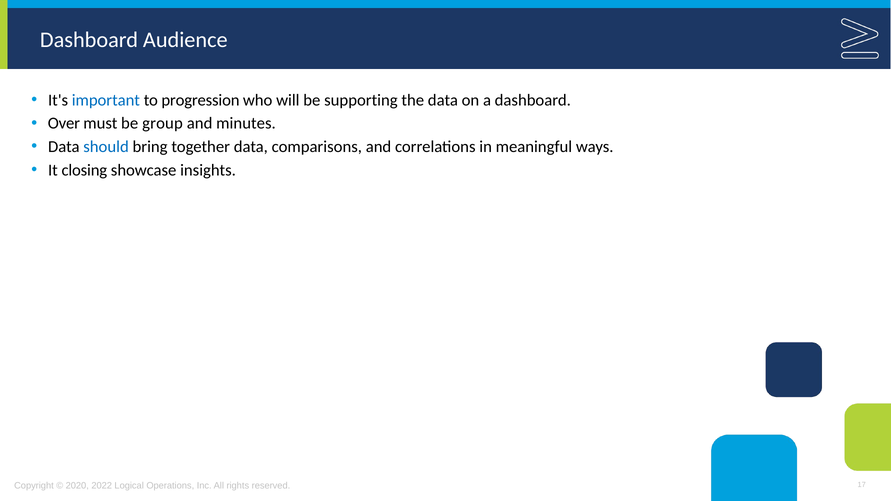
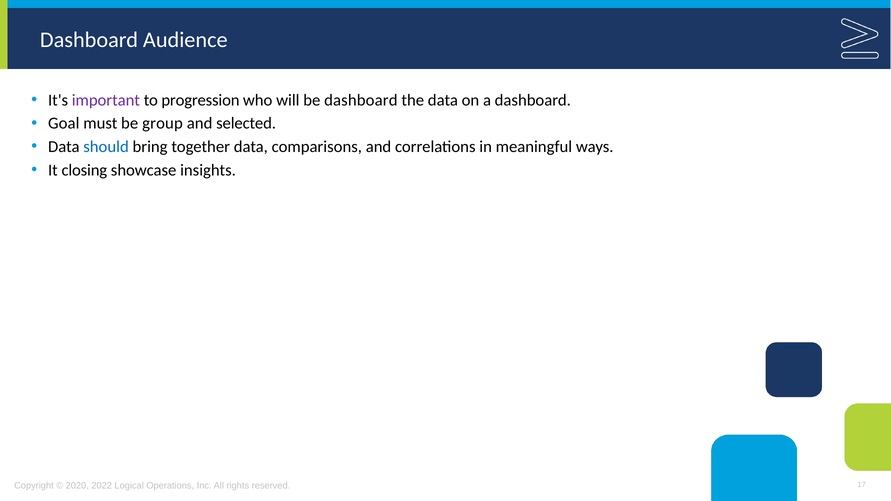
important colour: blue -> purple (106, 100)
be supporting: supporting -> dashboard (361, 100)
Over: Over -> Goal (64, 124)
minutes: minutes -> selected (246, 124)
